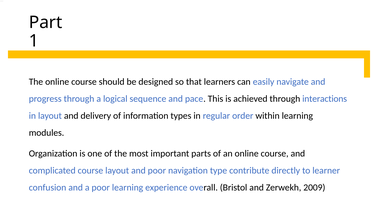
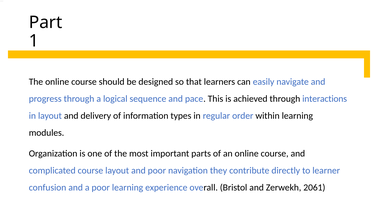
type: type -> they (219, 171)
2009: 2009 -> 2061 (314, 188)
